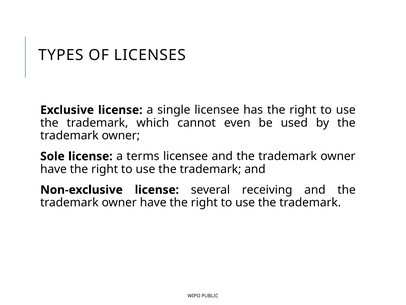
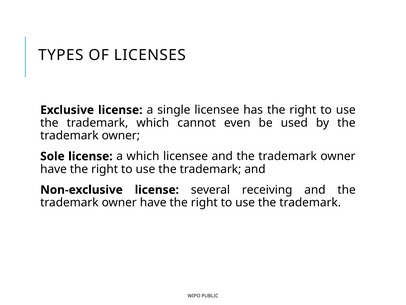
a terms: terms -> which (143, 156)
